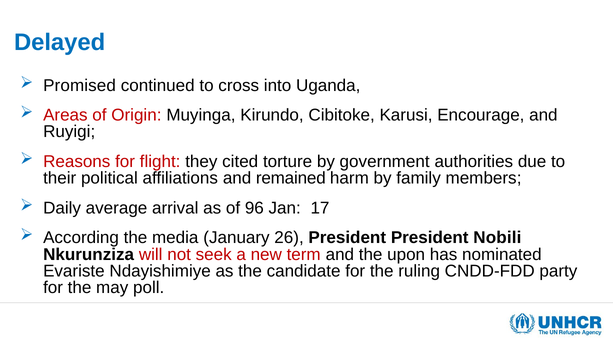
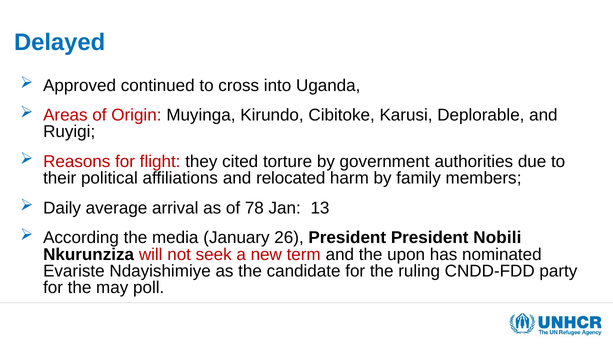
Promised: Promised -> Approved (80, 85)
Encourage: Encourage -> Deplorable (481, 115)
remained: remained -> relocated (291, 178)
96: 96 -> 78 (254, 208)
17: 17 -> 13 (320, 208)
